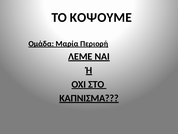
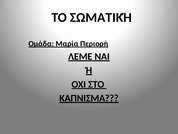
ΚΟΨΟΥΜΕ: ΚΟΨΟΥΜΕ -> ΣΩΜΑΤΙΚΉ (101, 18)
